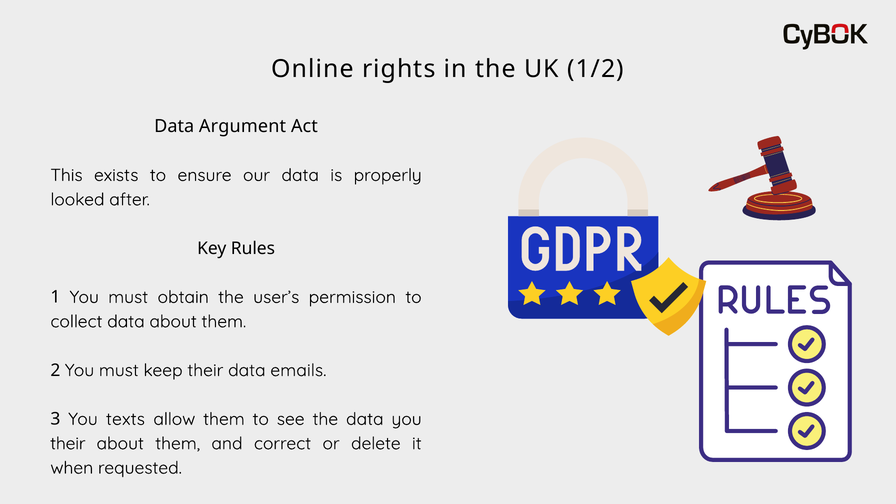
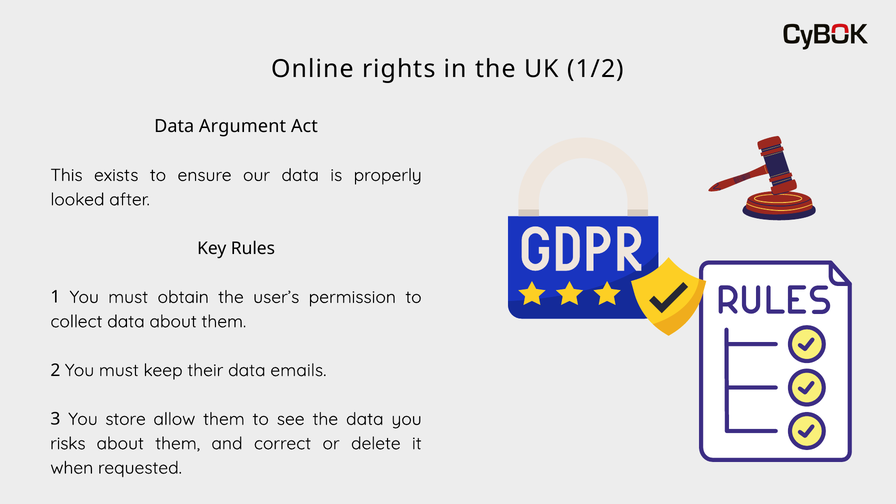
texts: texts -> store (126, 419)
their: their -> risks (68, 444)
